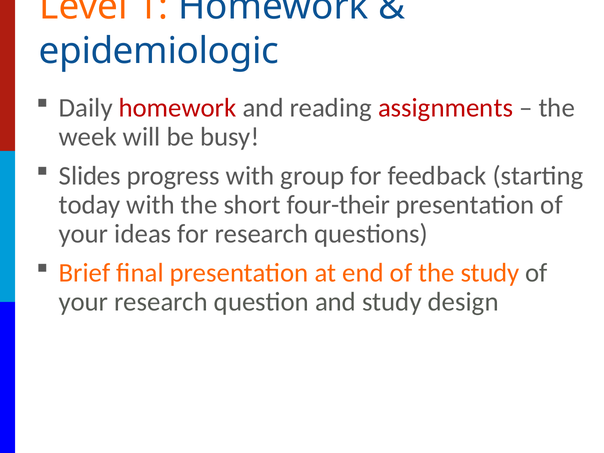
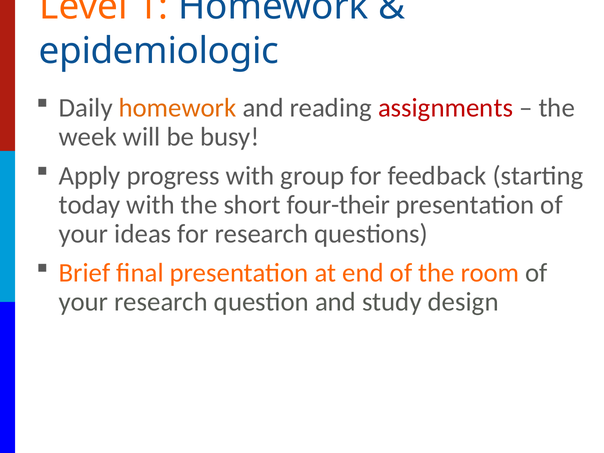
homework colour: red -> orange (178, 108)
Slides: Slides -> Apply (90, 176)
the study: study -> room (490, 273)
